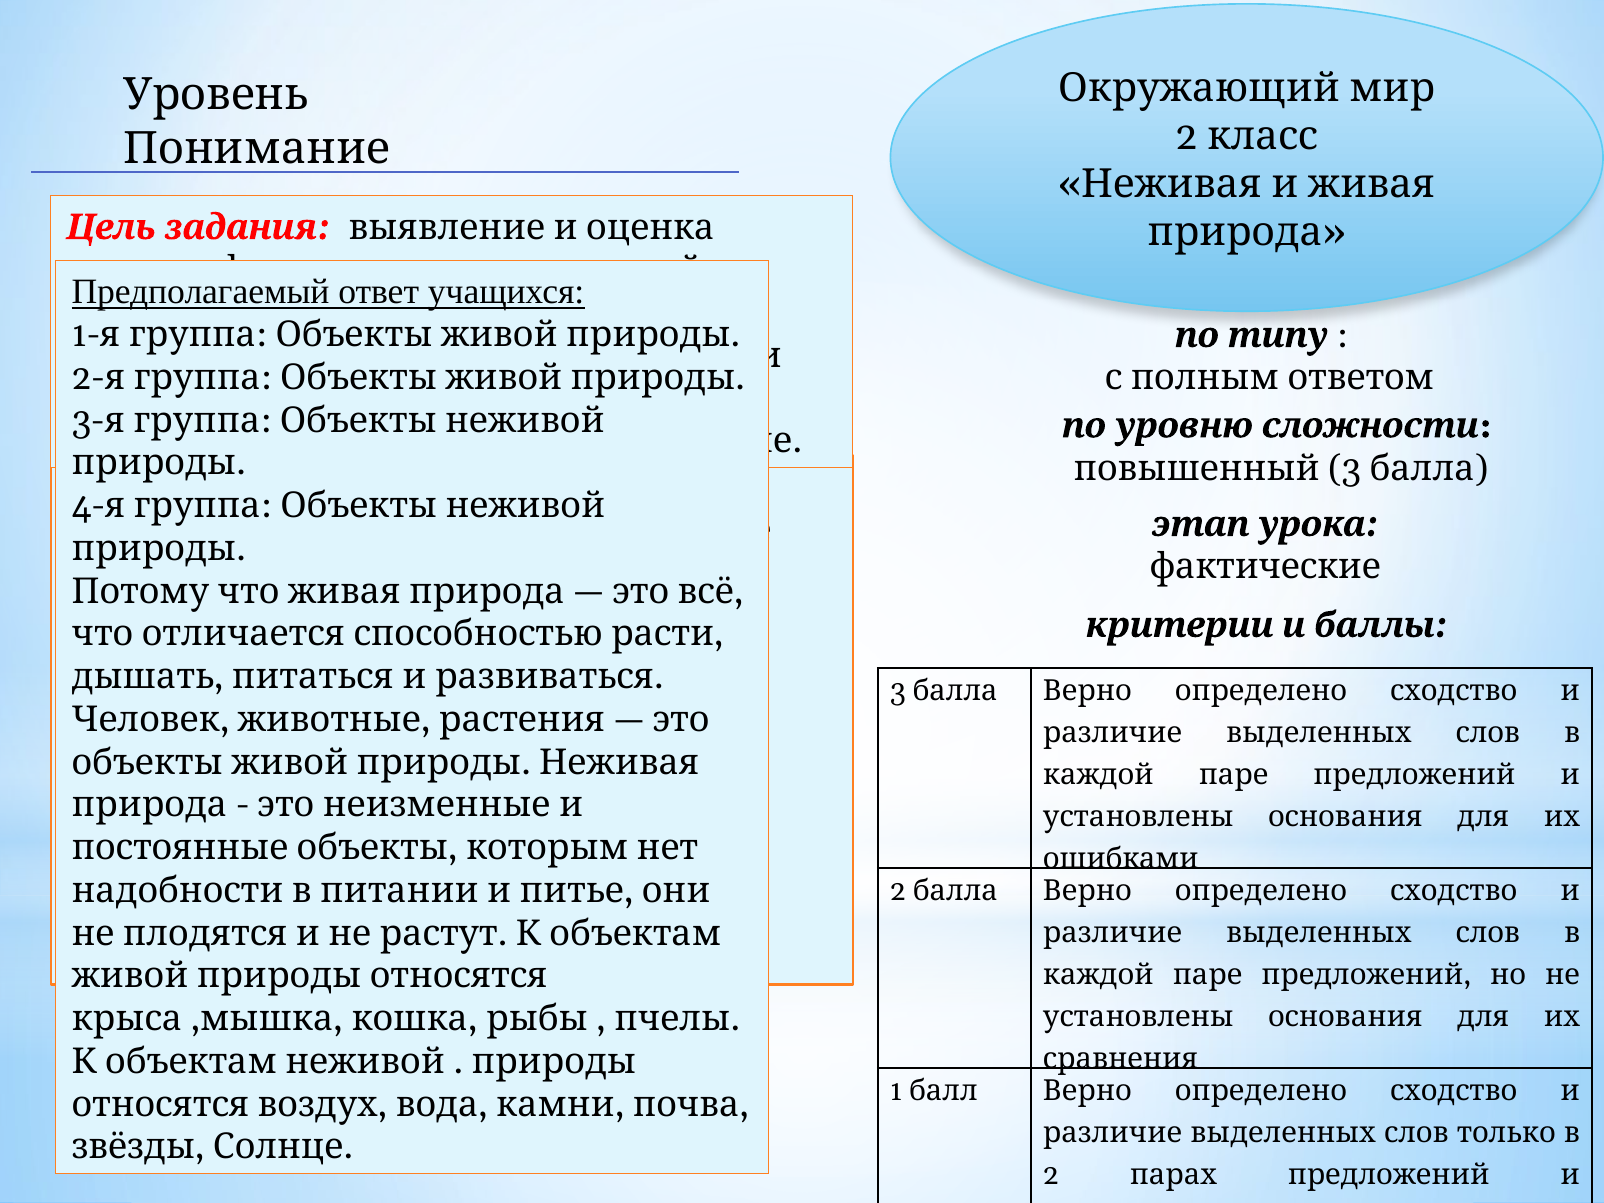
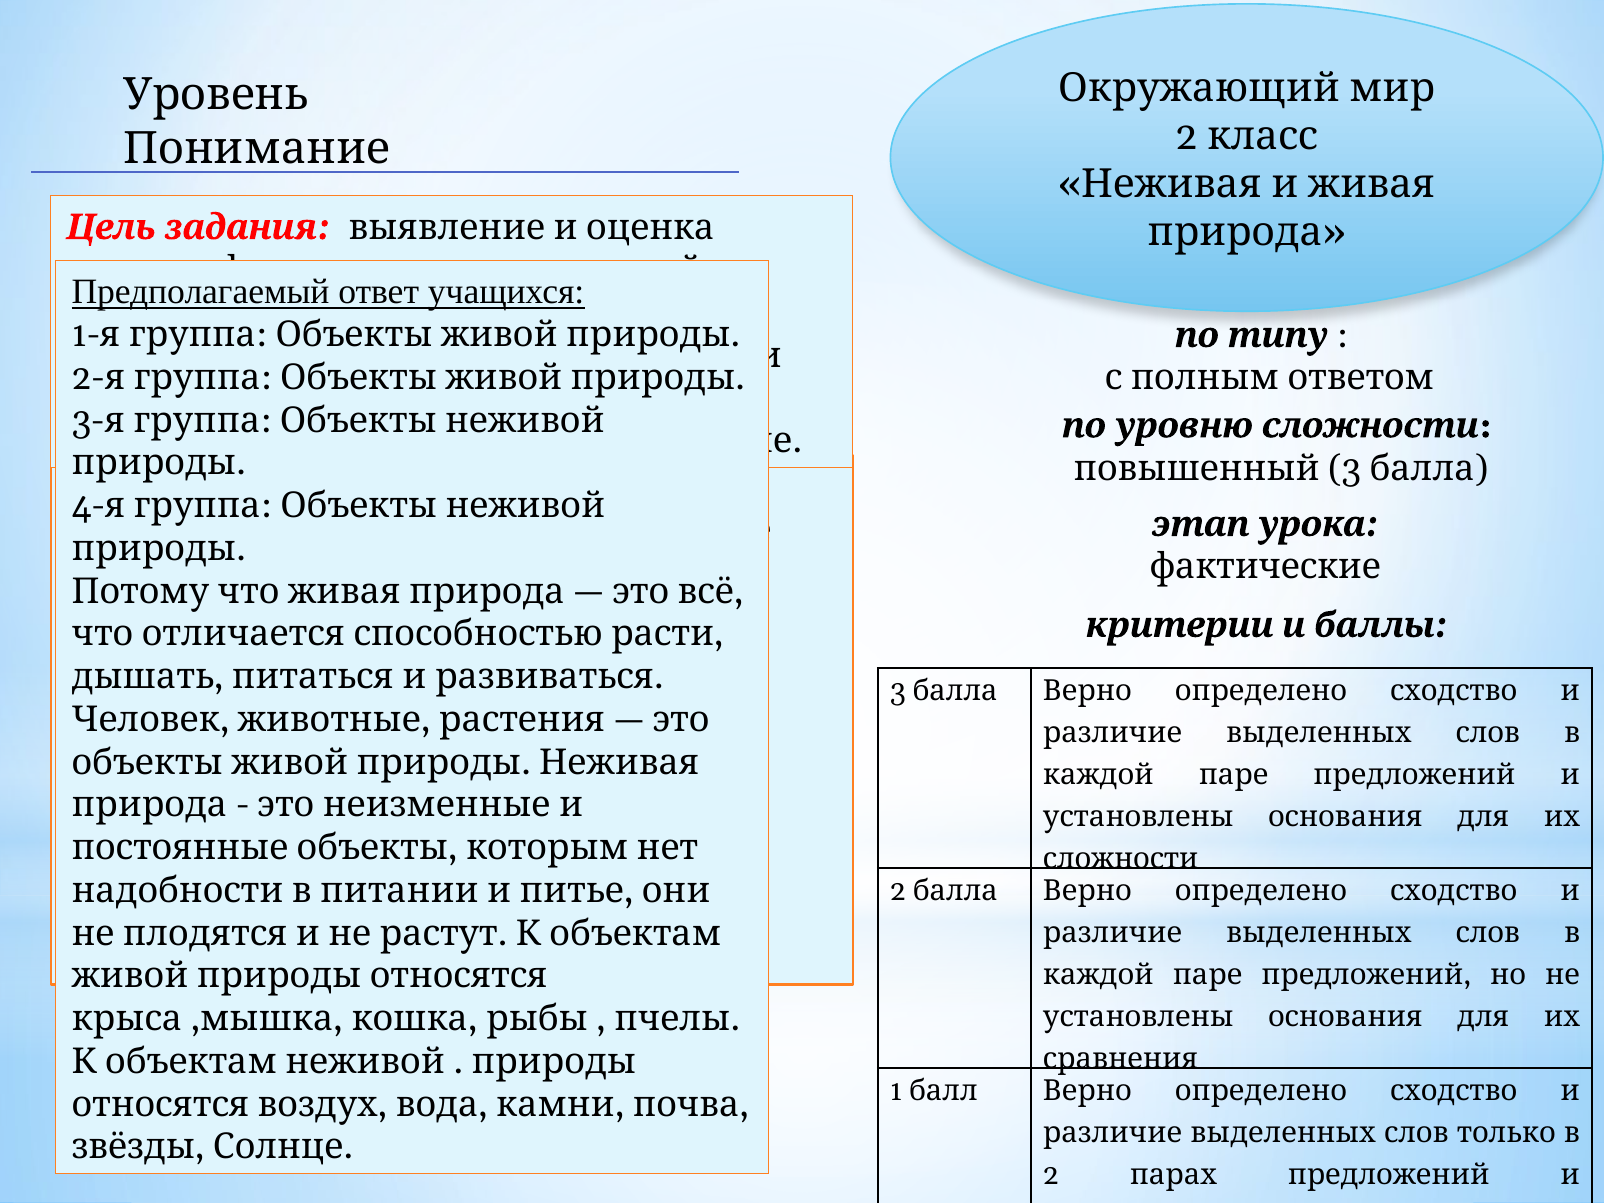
ошибками: ошибками -> сложности (1121, 859)
